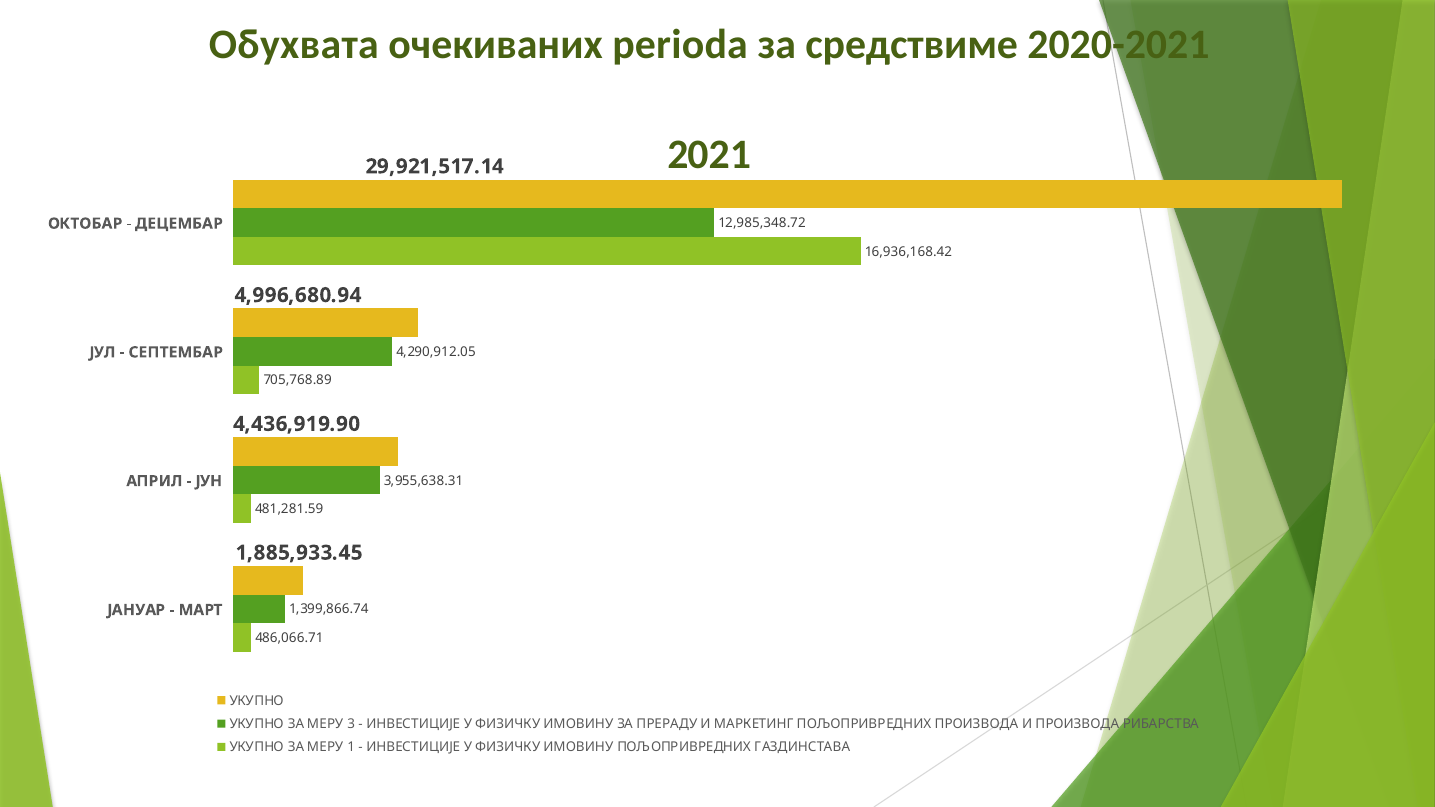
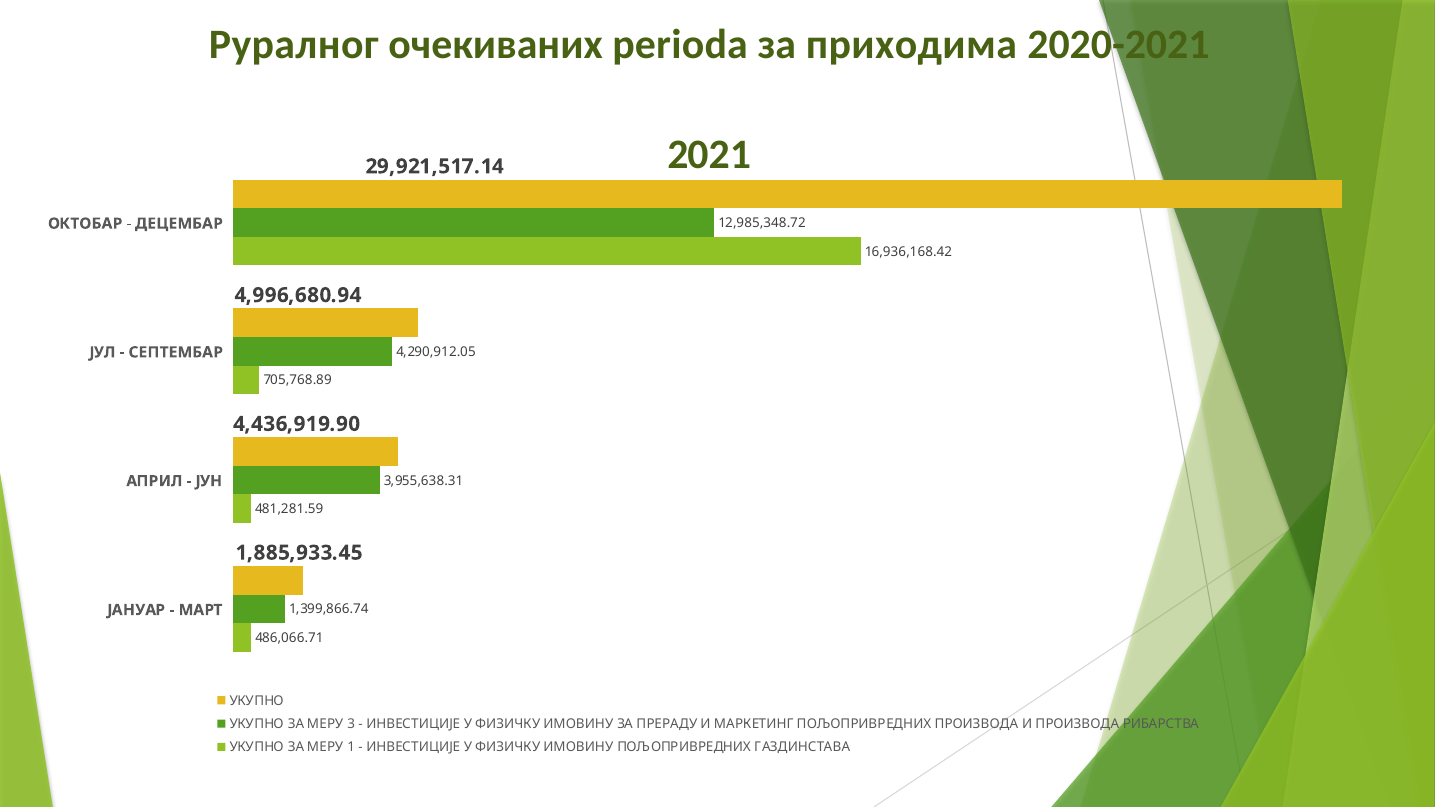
Обухвата: Обухвата -> Руралног (294, 44)
средствиме: средствиме -> приходима (911, 44)
